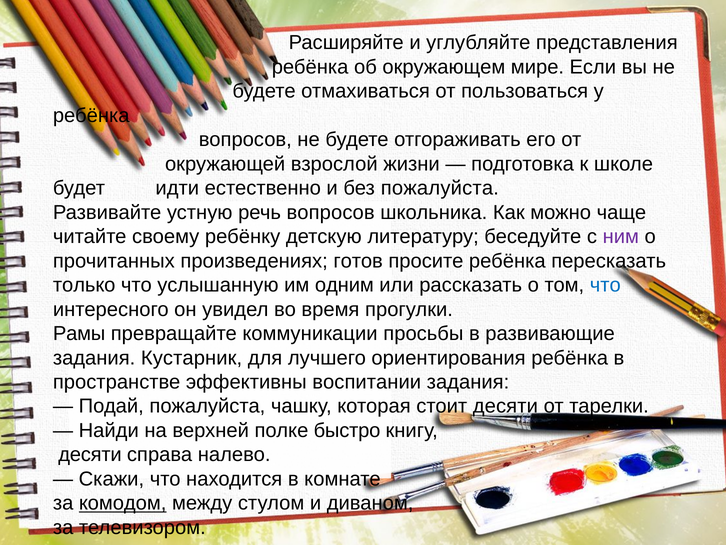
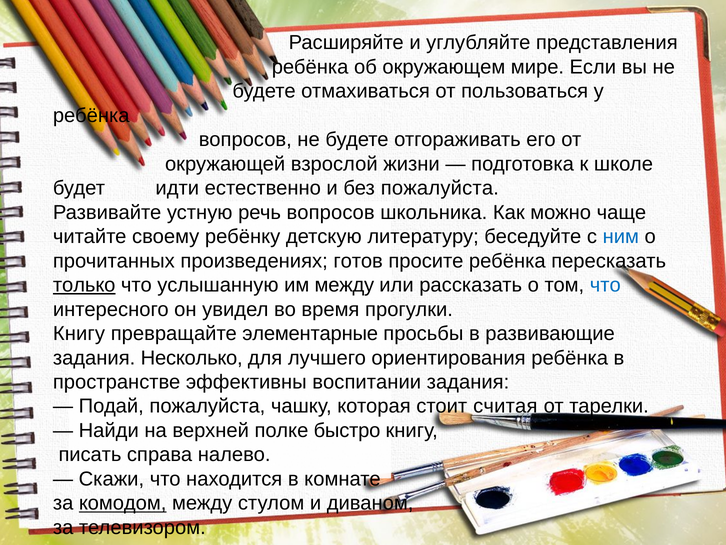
ним colour: purple -> blue (621, 236)
только underline: none -> present (84, 285)
им одним: одним -> между (344, 285)
Рамы: Рамы -> Книгу (79, 333)
коммуникации: коммуникации -> элементарные (310, 333)
Кустарник: Кустарник -> Несколько (192, 358)
стоит десяти: десяти -> считая (505, 406)
десяти: десяти -> писать (90, 454)
